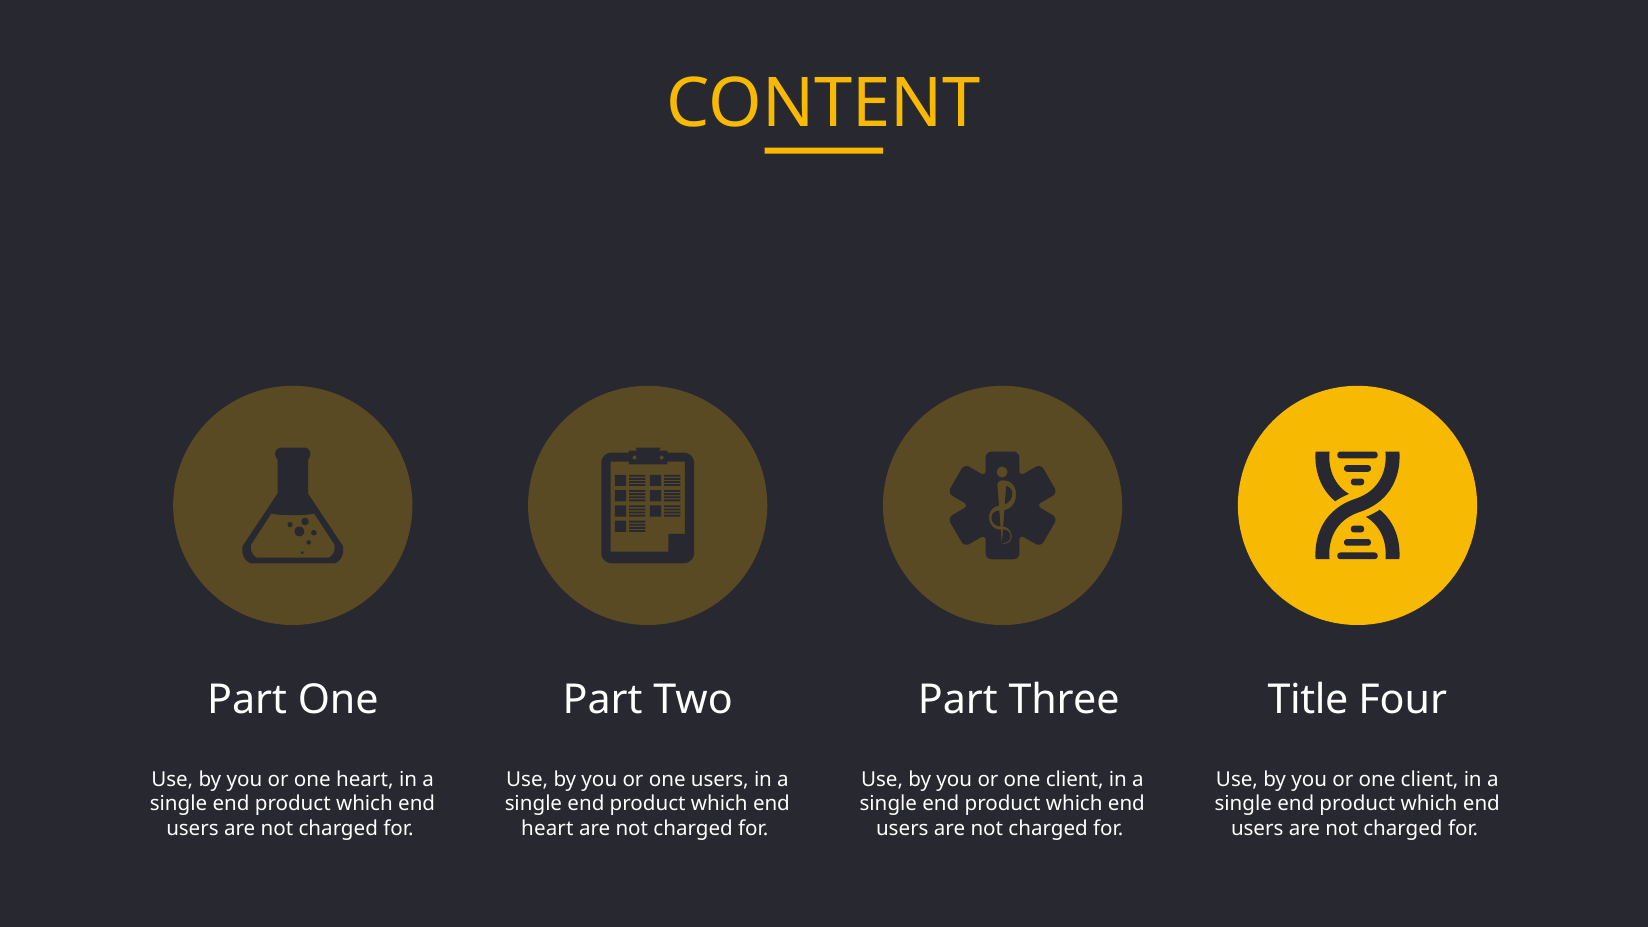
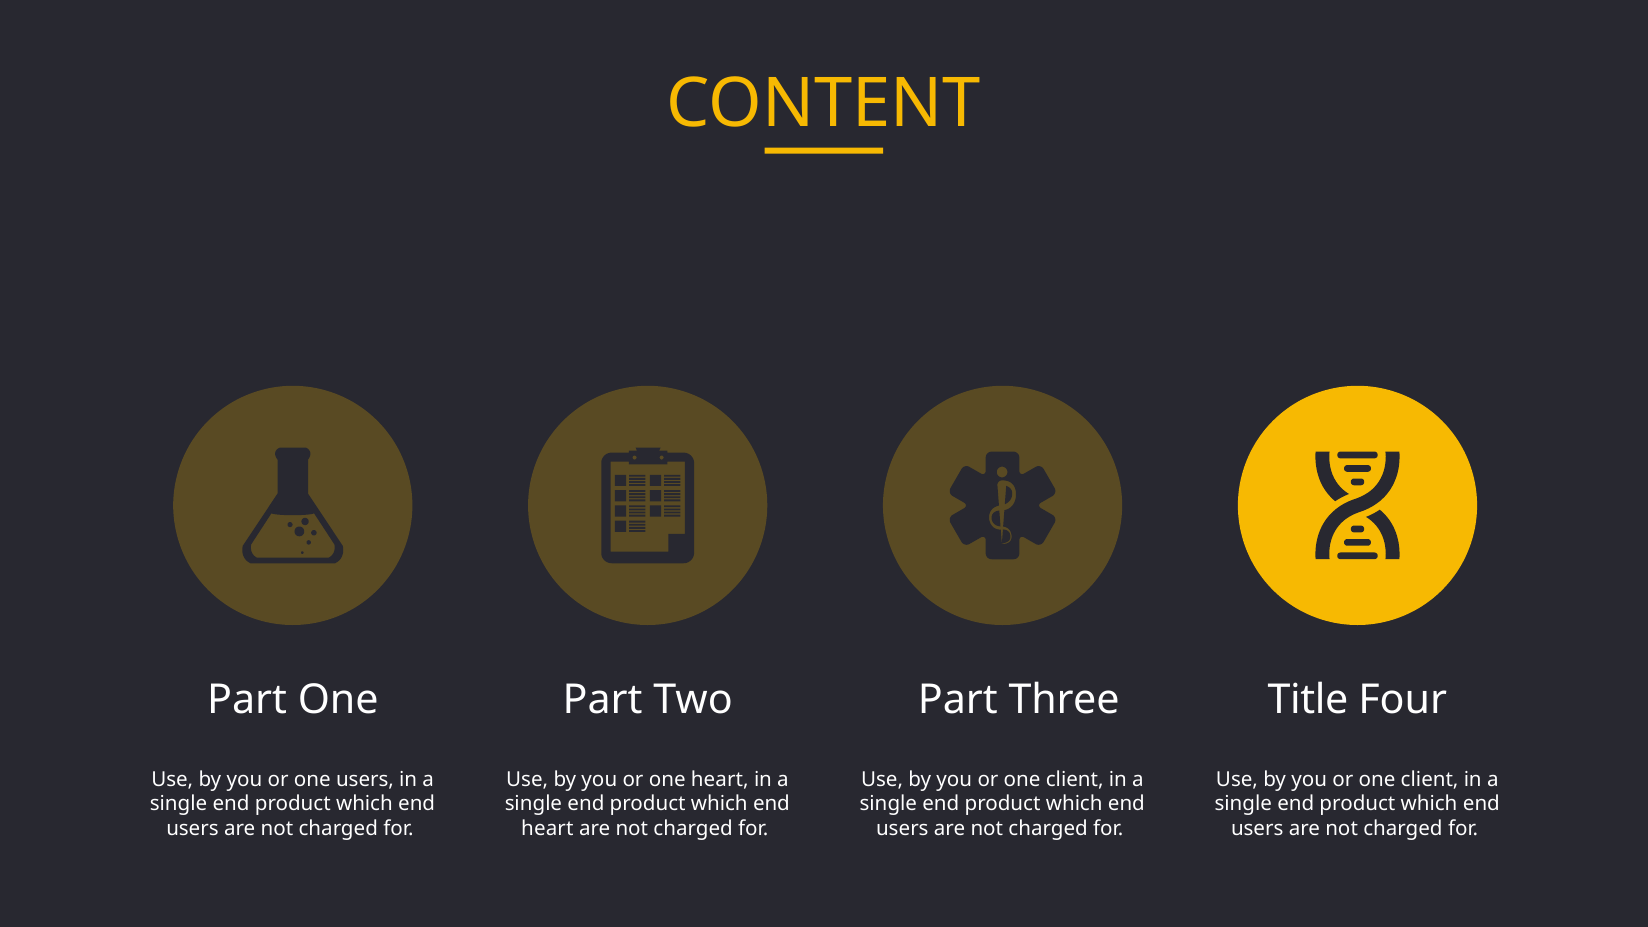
one heart: heart -> users (365, 779)
one users: users -> heart (720, 779)
